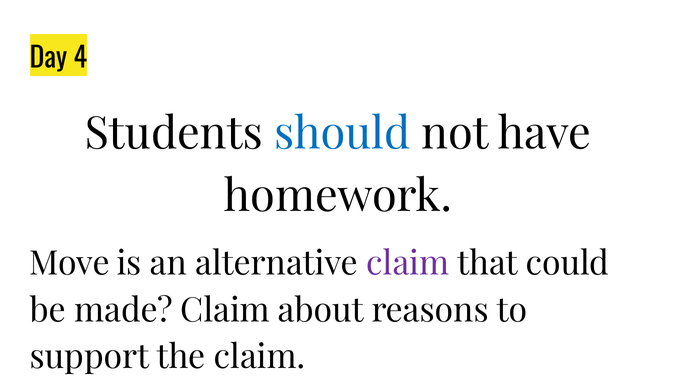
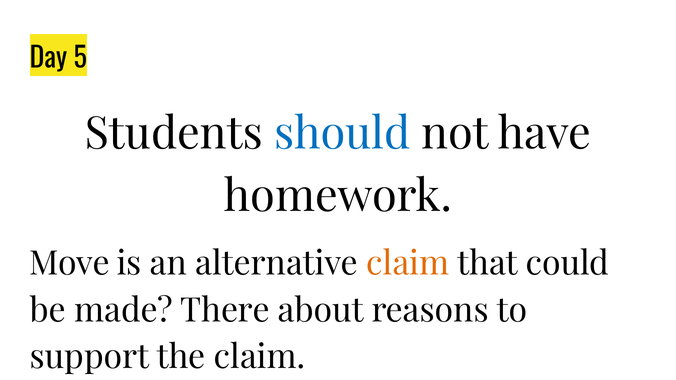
4: 4 -> 5 (80, 59)
claim colour: purple -> orange (408, 264)
made Claim: Claim -> There (225, 311)
